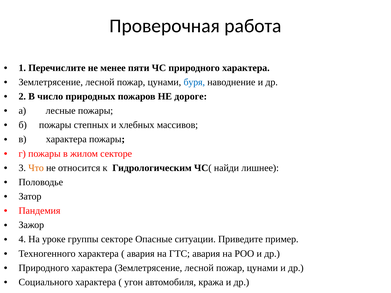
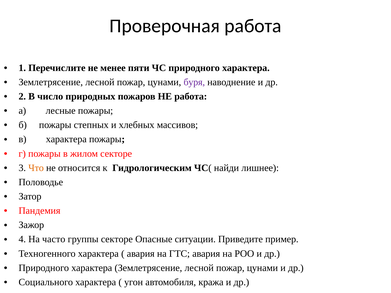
буря colour: blue -> purple (194, 82)
НЕ дороге: дороге -> работа (191, 96)
уроке: уроке -> часто (54, 239)
